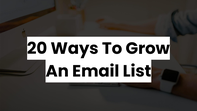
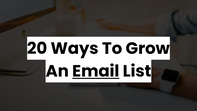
Email underline: none -> present (96, 71)
